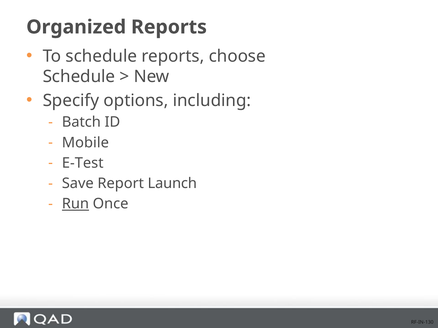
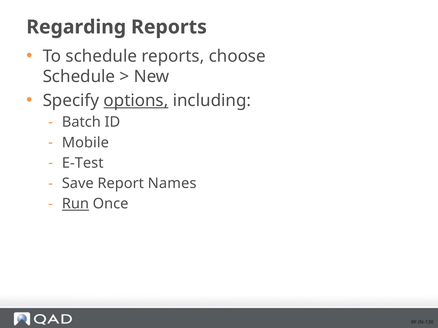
Organized: Organized -> Regarding (76, 27)
options underline: none -> present (136, 101)
Launch: Launch -> Names (172, 184)
